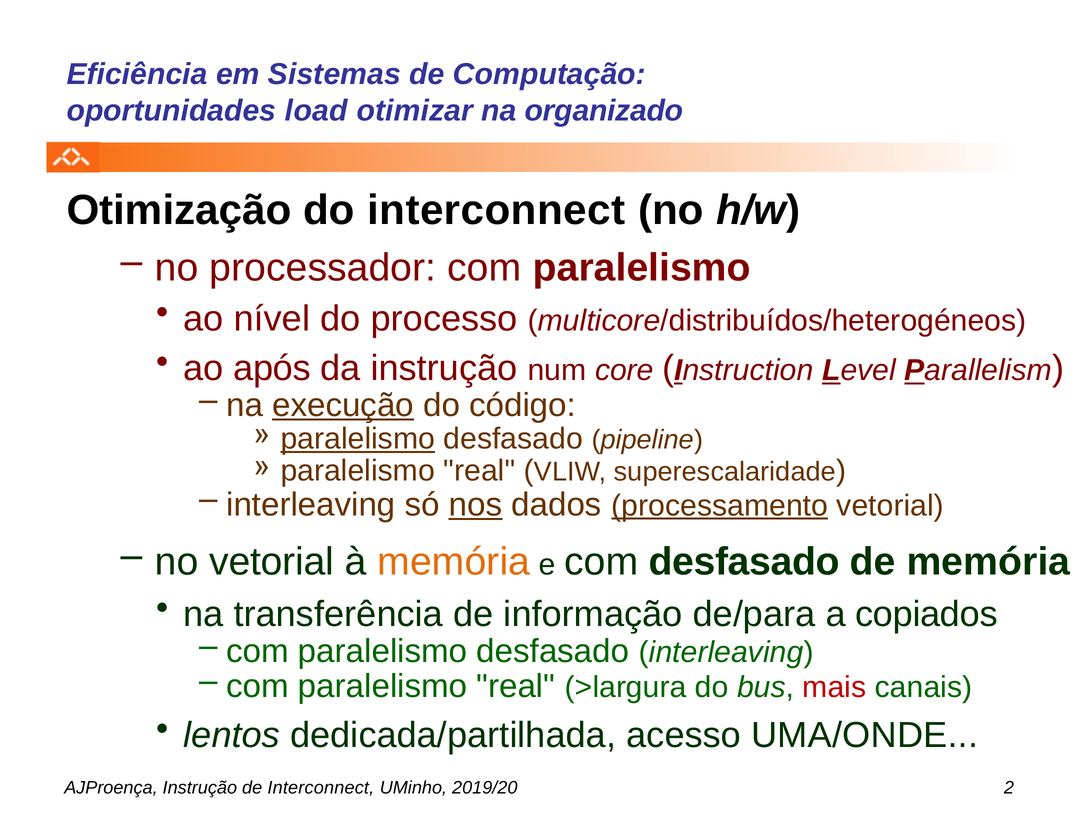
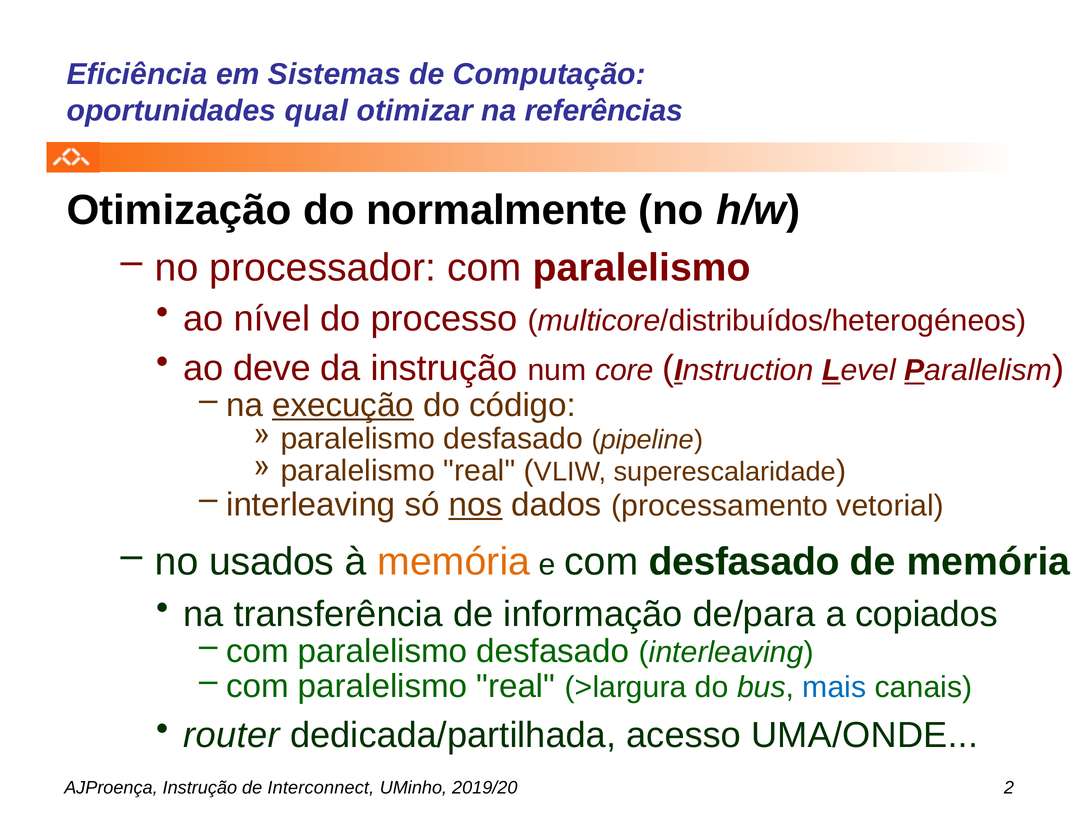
load: load -> qual (316, 111)
organizado: organizado -> referências (604, 111)
do interconnect: interconnect -> normalmente (497, 210)
após: após -> deve (272, 368)
paralelismo underline: present -> none (358, 439)
processamento underline: present -> none (720, 506)
no vetorial: vetorial -> usados (272, 562)
mais colour: red -> blue (834, 688)
lentos: lentos -> router (232, 736)
